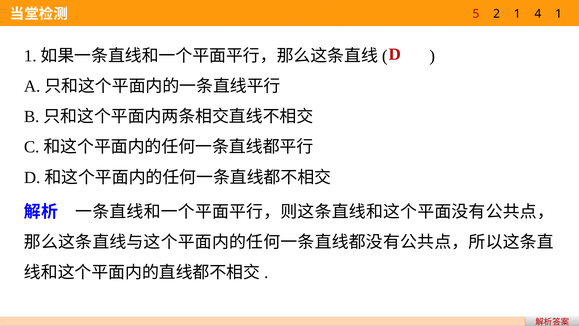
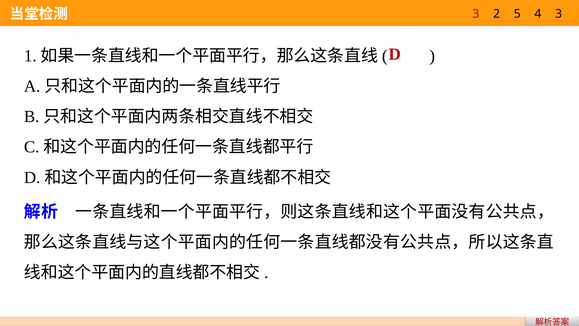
5: 5 -> 3 (476, 14)
2 1: 1 -> 5 (517, 14)
4 1: 1 -> 3 (559, 14)
